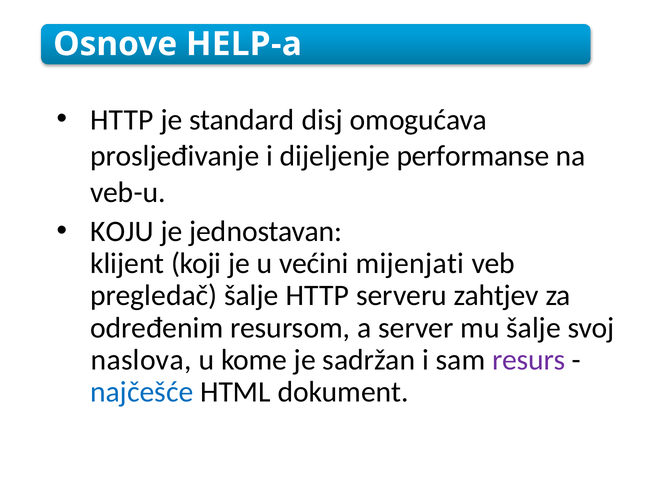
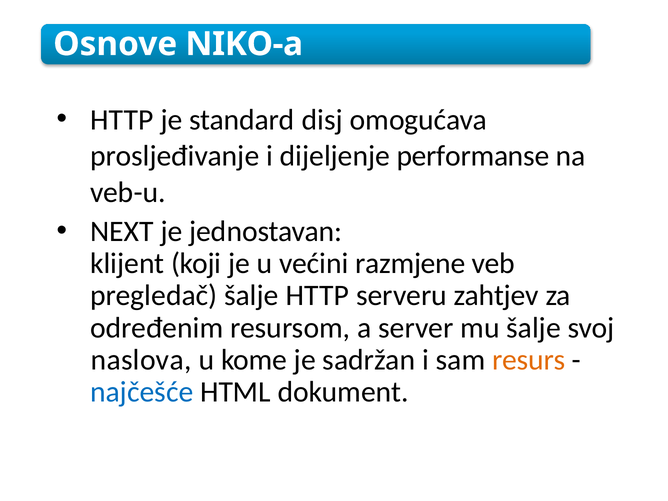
HELP-a: HELP-a -> NIKO-a (244, 44)
KOJU: KOJU -> NEXT (122, 232)
mijenjati: mijenjati -> razmjene (410, 264)
resurs colour: purple -> orange (529, 360)
